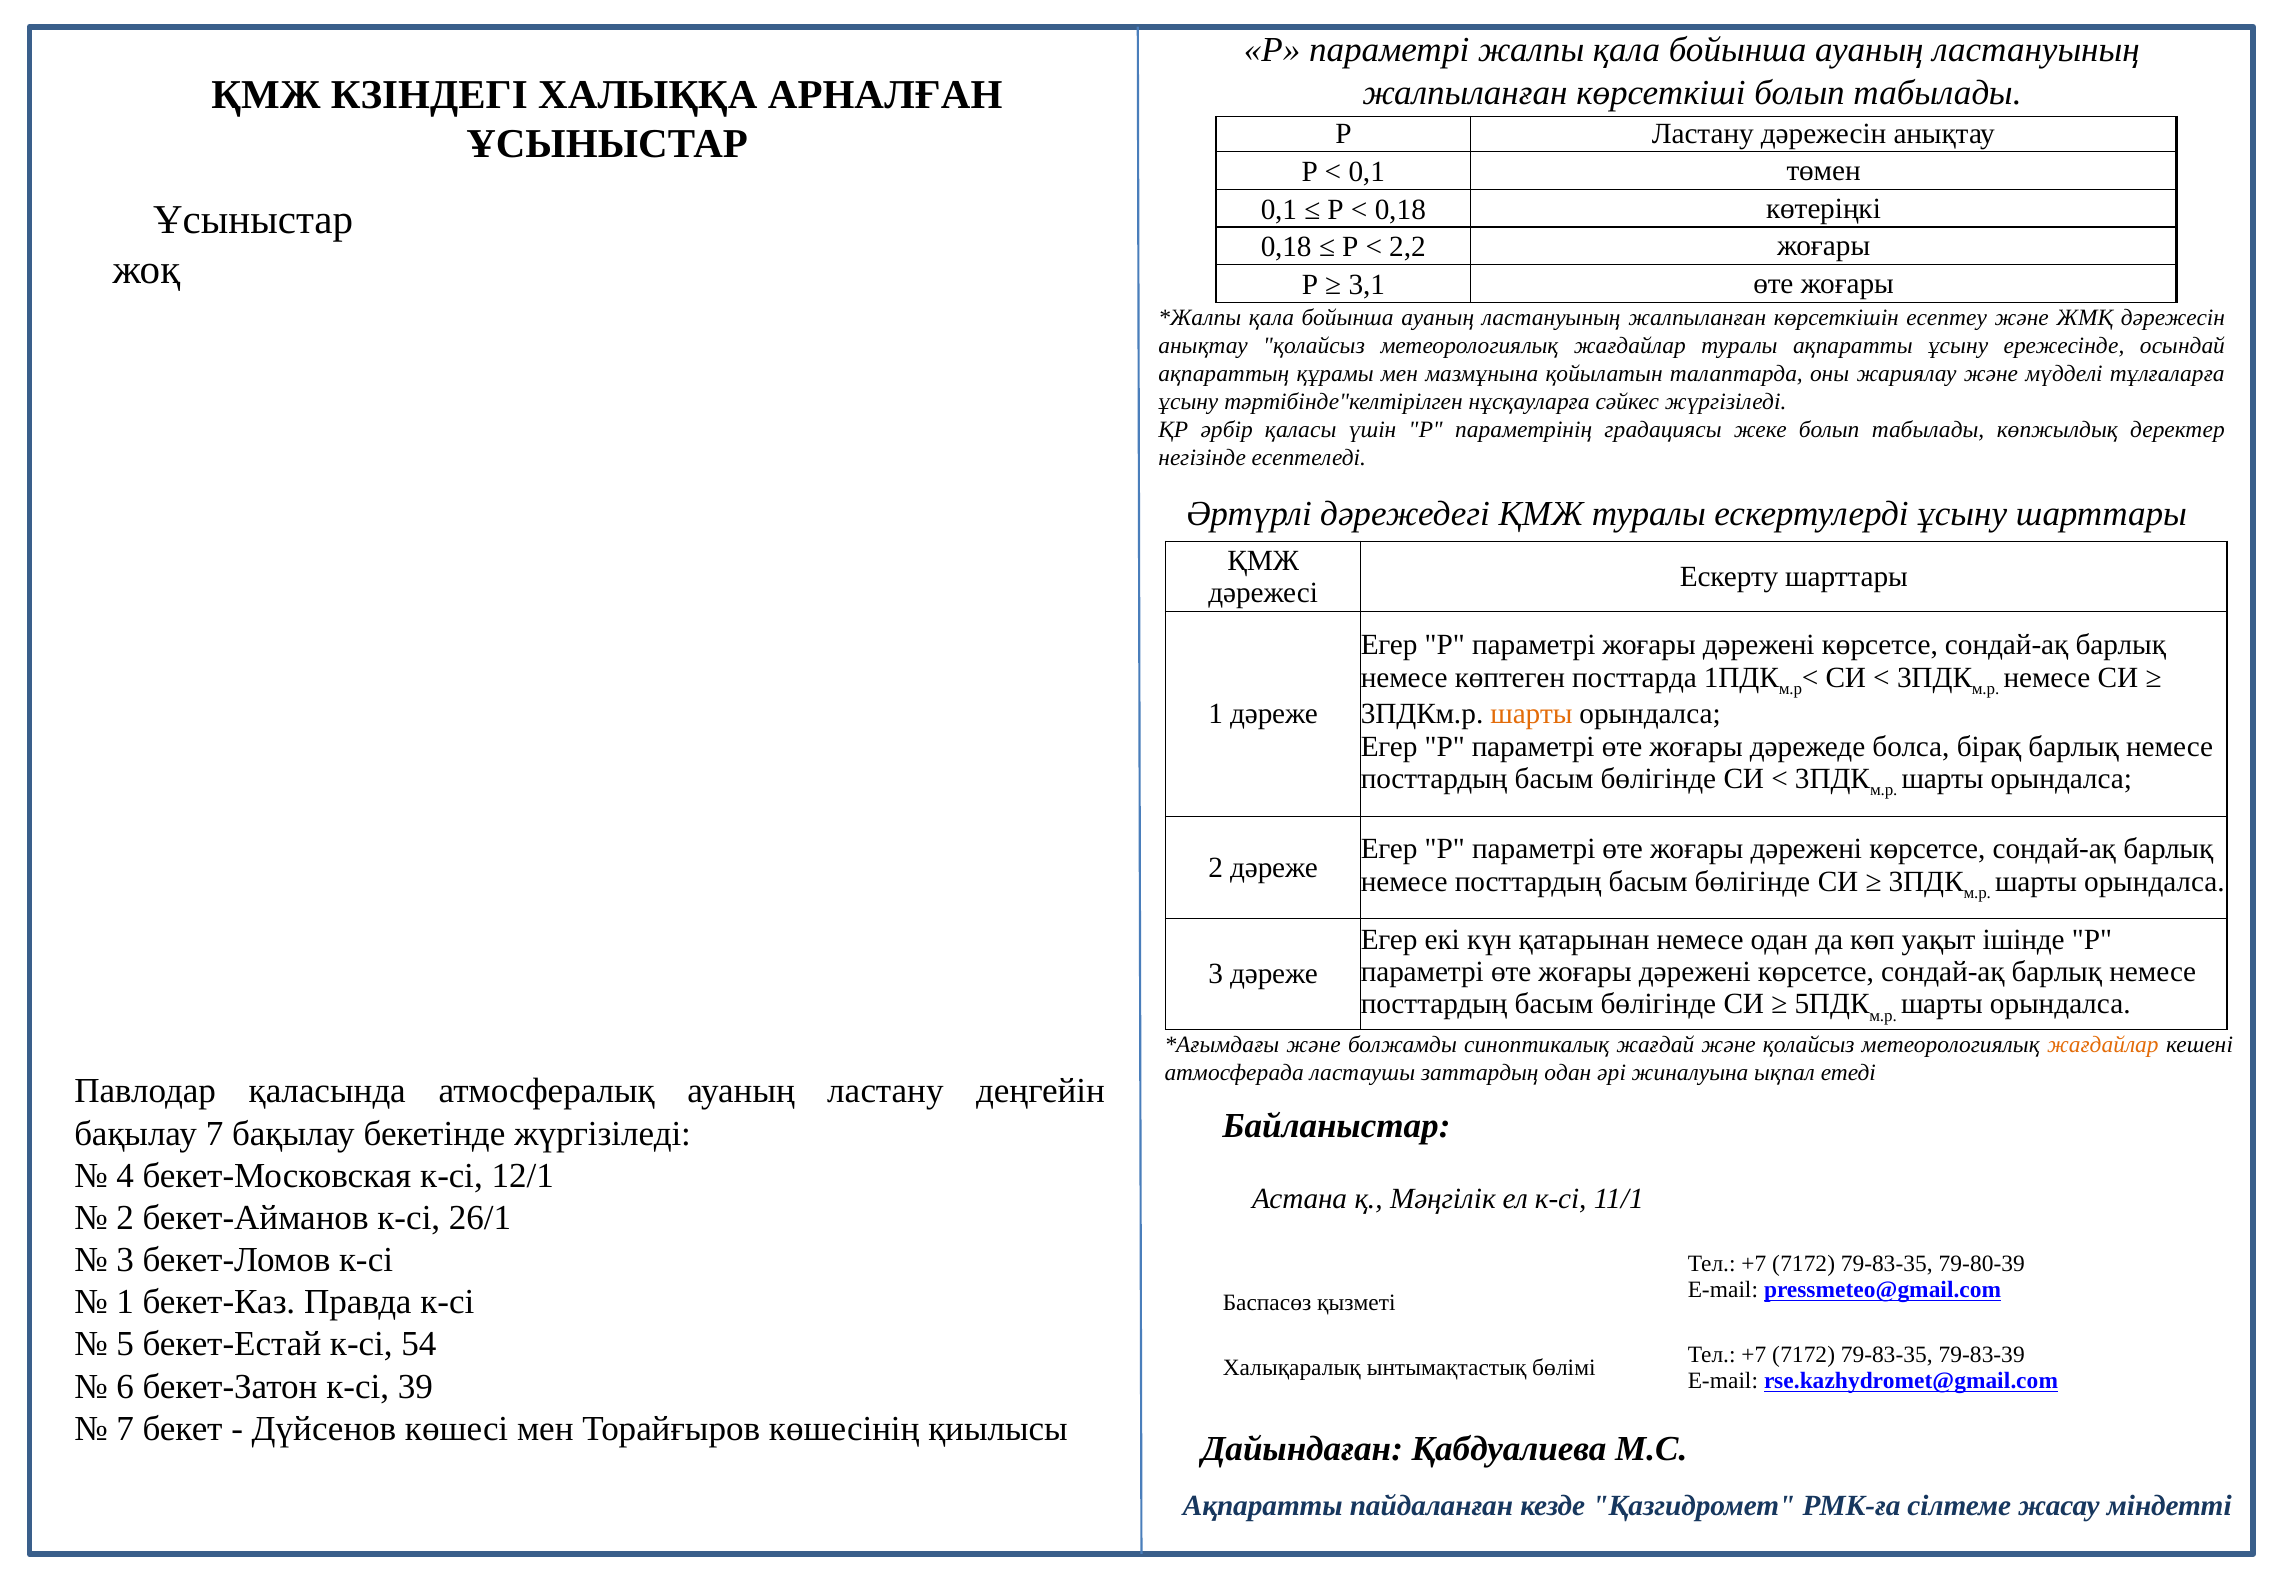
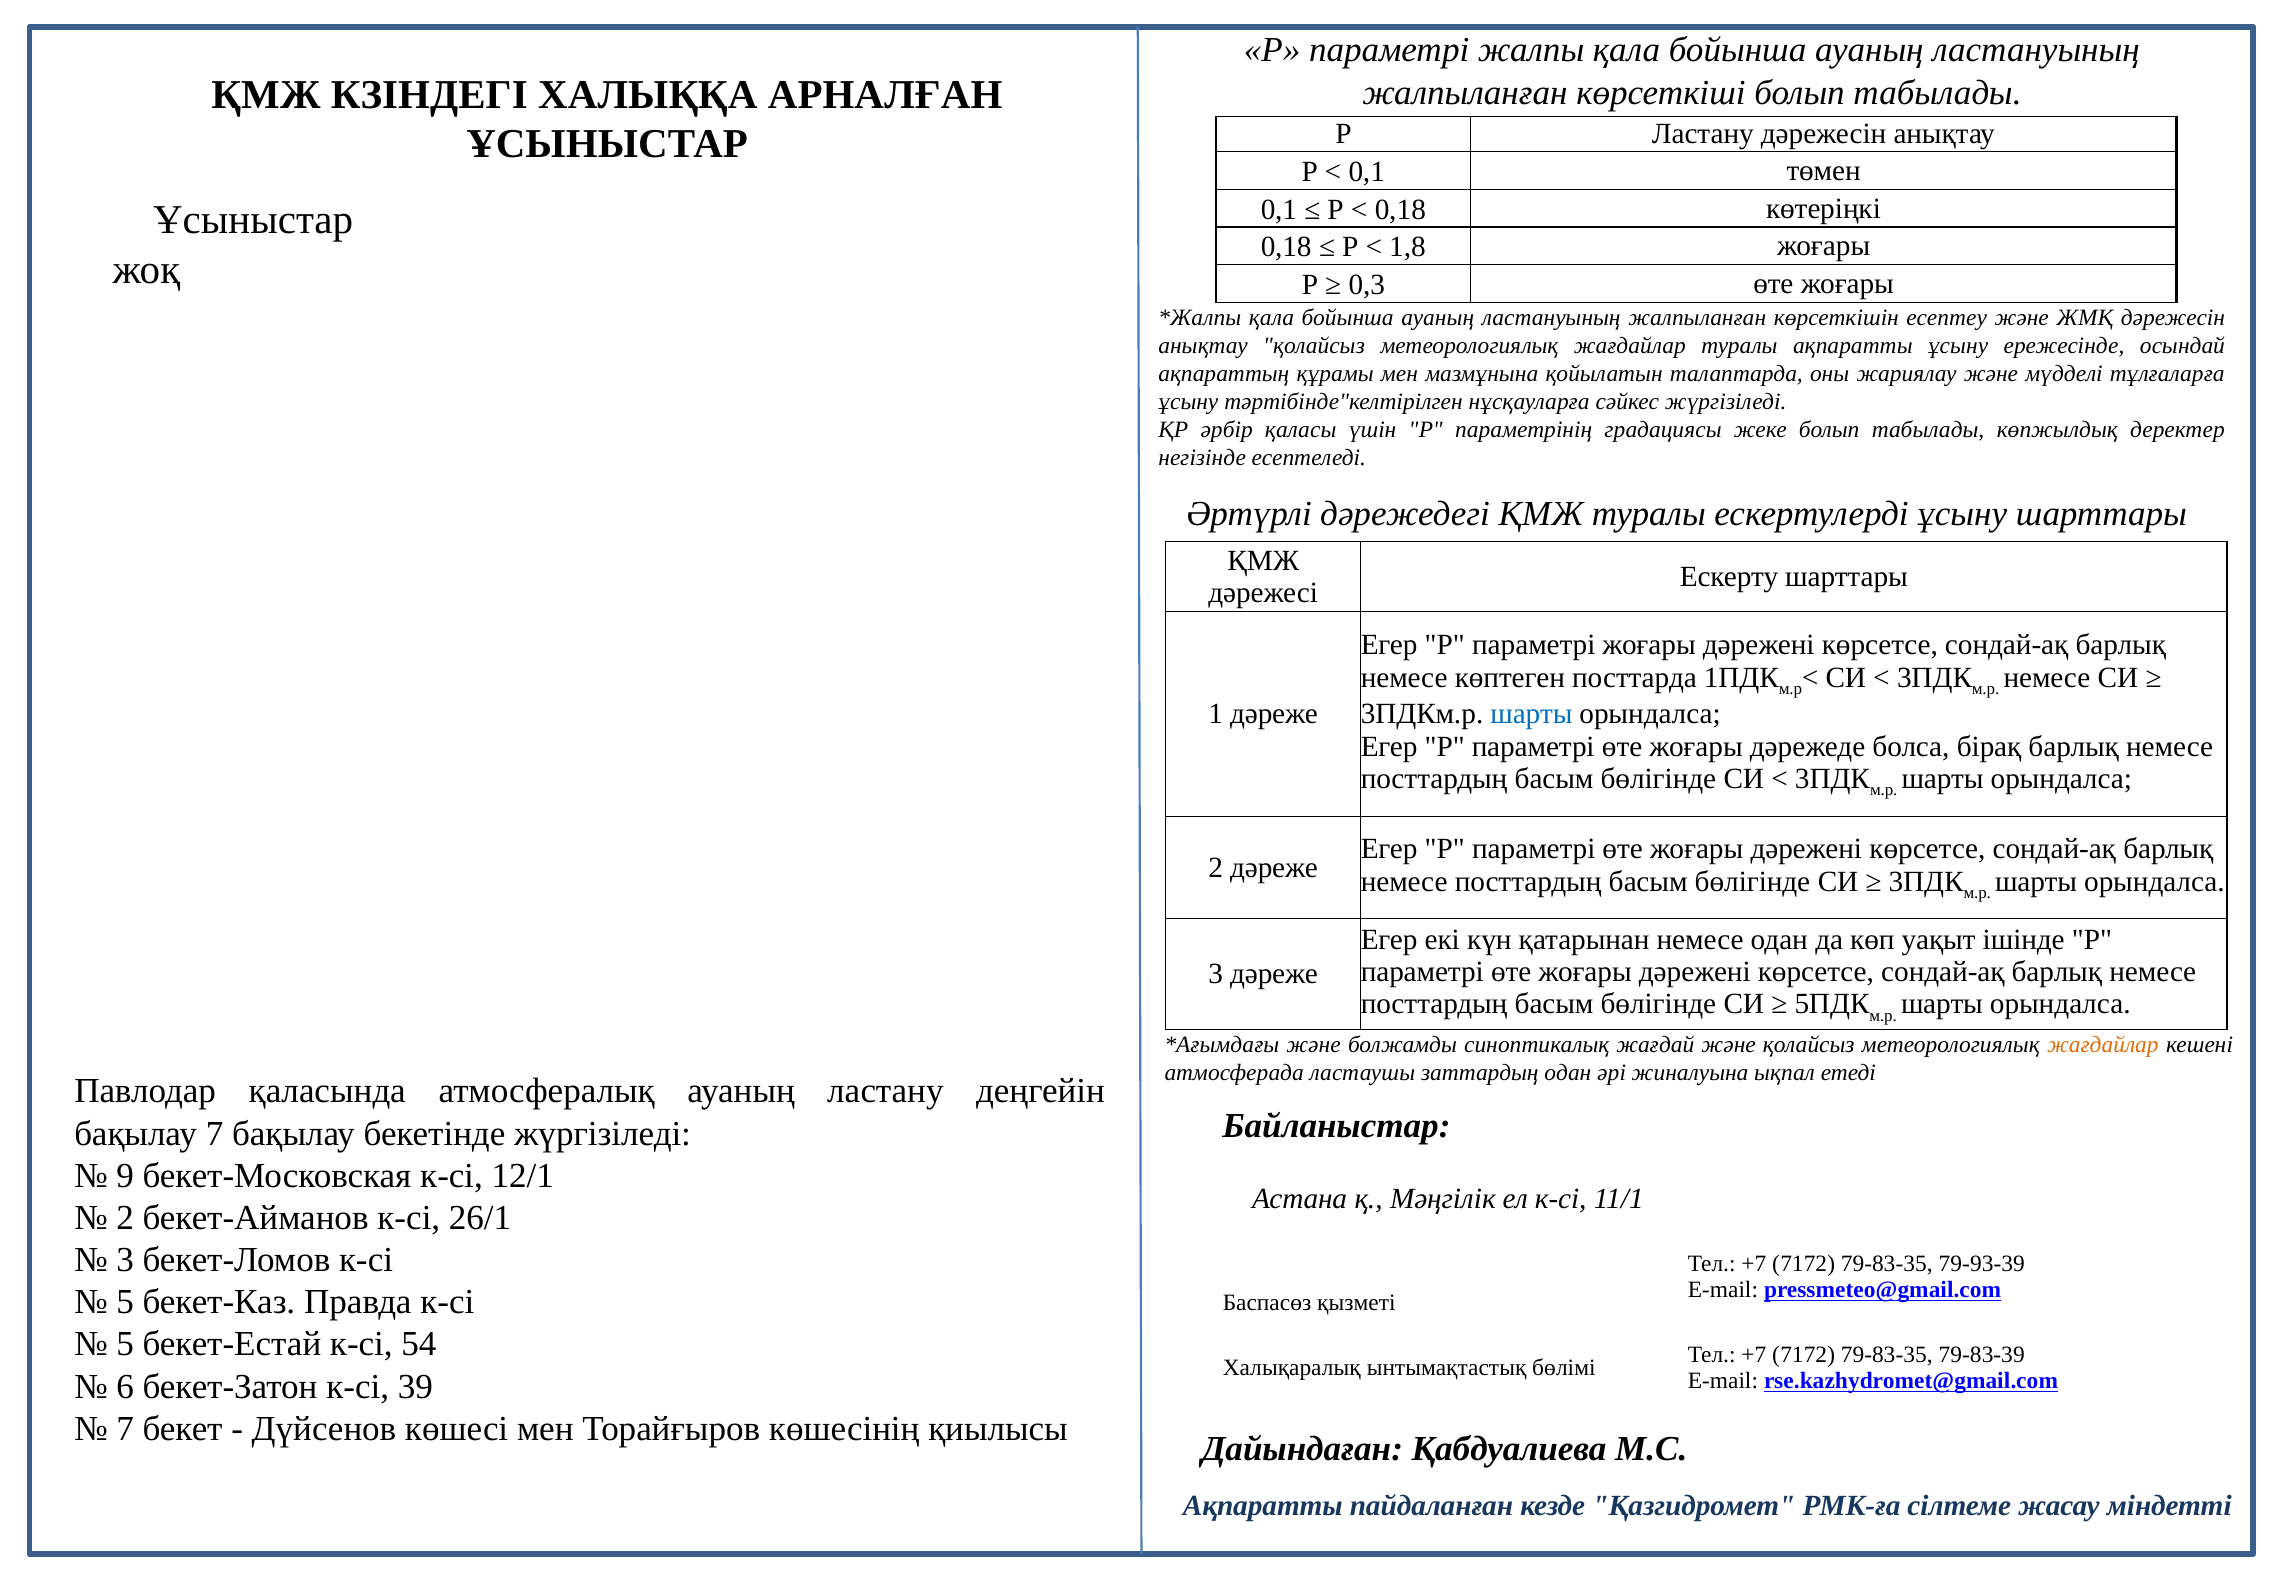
2,2: 2,2 -> 1,8 (1408, 247)
3,1: 3,1 -> 0,3 (1367, 285)
шарты colour: orange -> blue (1531, 714)
4: 4 -> 9 (125, 1175)
79-80-39: 79-80-39 -> 79-93-39 (1982, 1263)
1: 1 -> 5 (125, 1302)
